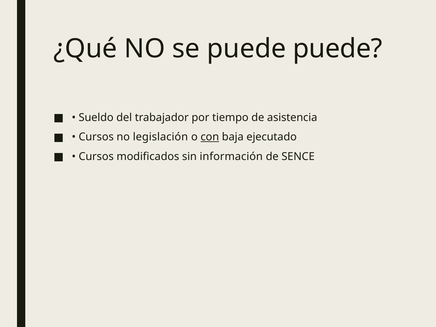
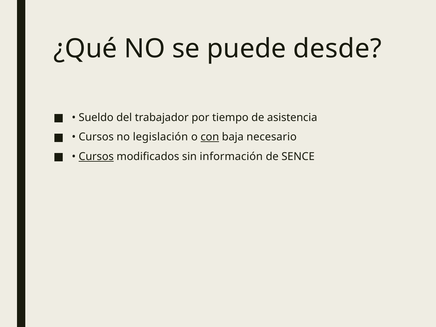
puede puede: puede -> desde (337, 49)
ejecutado: ejecutado -> necesario (272, 137)
Cursos underline: none -> present (96, 157)
